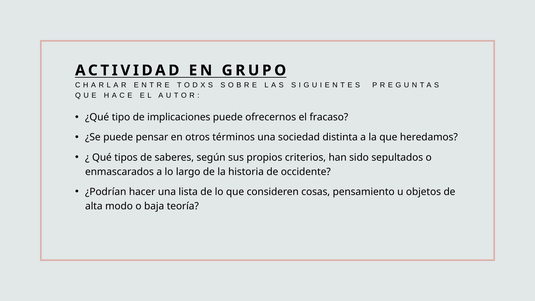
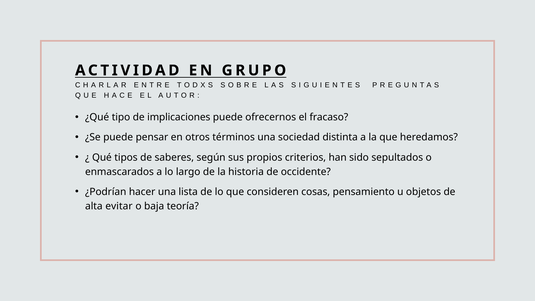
modo: modo -> evitar (119, 206)
